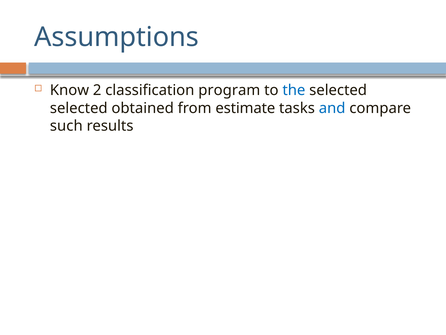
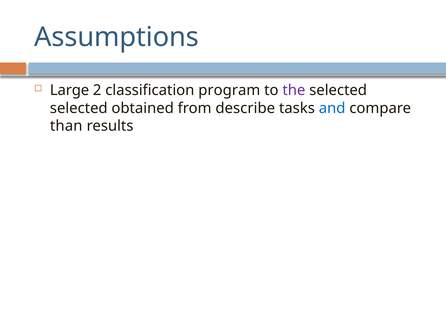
Know: Know -> Large (70, 90)
the colour: blue -> purple (294, 90)
estimate: estimate -> describe (245, 108)
such: such -> than (66, 126)
